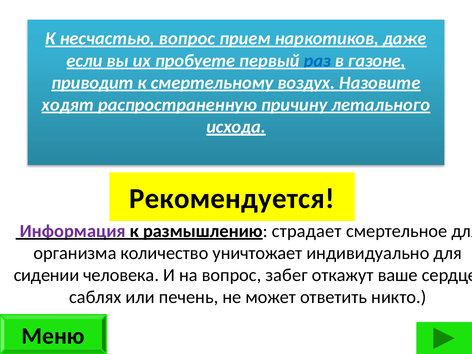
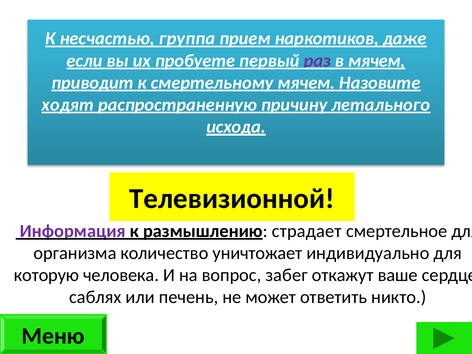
несчастью вопрос: вопрос -> группа (187, 39)
раз colour: blue -> purple (317, 61)
в газоне: газоне -> мячем (377, 61)
смертельному воздух: воздух -> мячем (306, 83)
Рекомендуется: Рекомендуется -> Телевизионной (232, 199)
сидении: сидении -> которую (46, 275)
